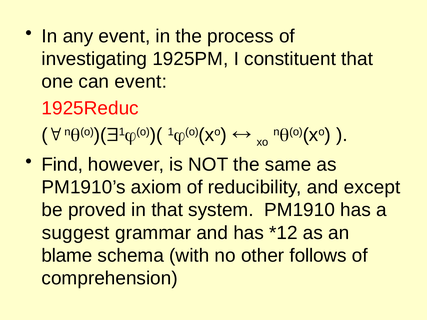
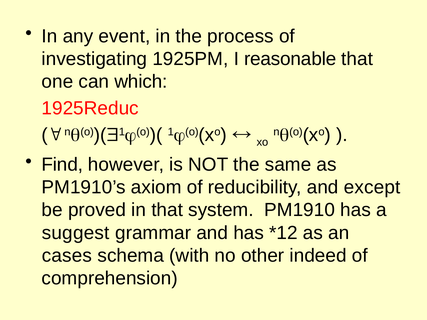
constituent: constituent -> reasonable (290, 59)
can event: event -> which (141, 82)
blame: blame -> cases (67, 256)
follows: follows -> indeed (318, 256)
